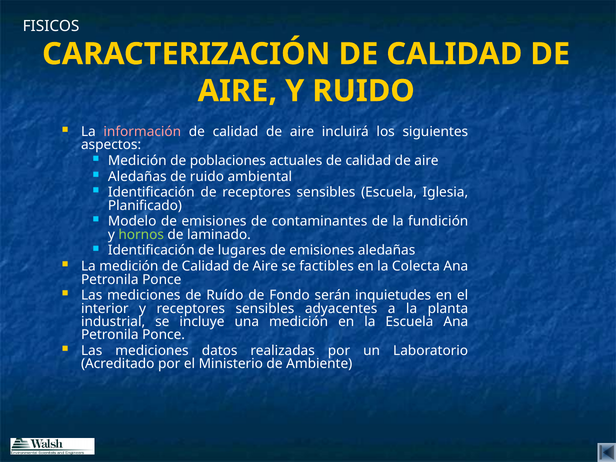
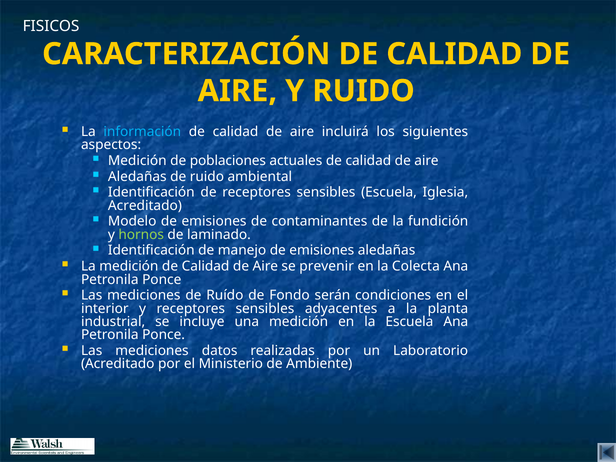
información colour: pink -> light blue (142, 132)
Planificado: Planificado -> Acreditado (145, 206)
lugares: lugares -> manejo (242, 250)
factibles: factibles -> prevenir (327, 266)
inquietudes: inquietudes -> condiciones (393, 295)
